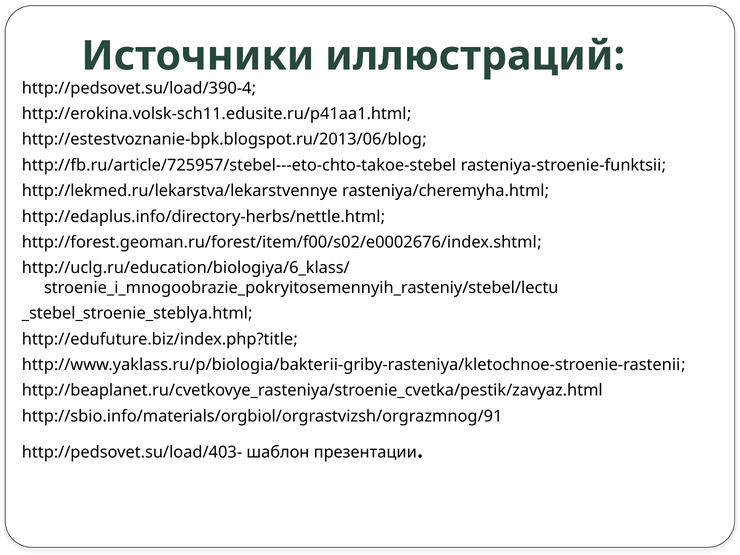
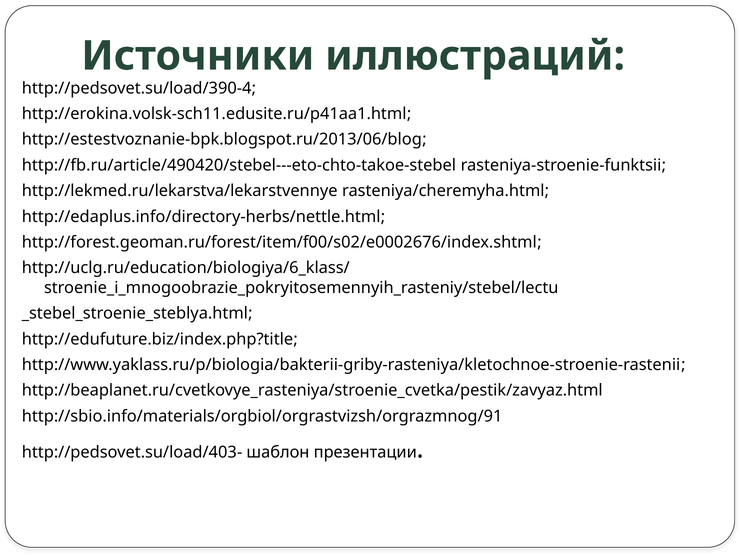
http://fb.ru/article/725957/stebel---eto-chto-takoe-stebel: http://fb.ru/article/725957/stebel---eto-chto-takoe-stebel -> http://fb.ru/article/490420/stebel---eto-chto-takoe-stebel (239, 165)
